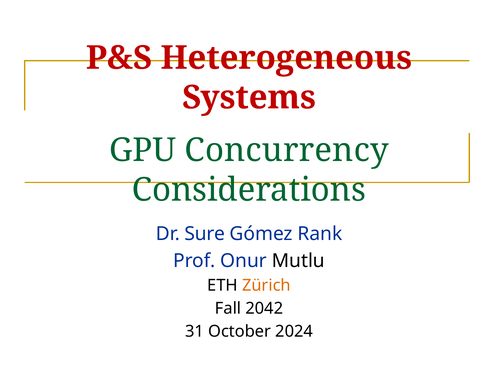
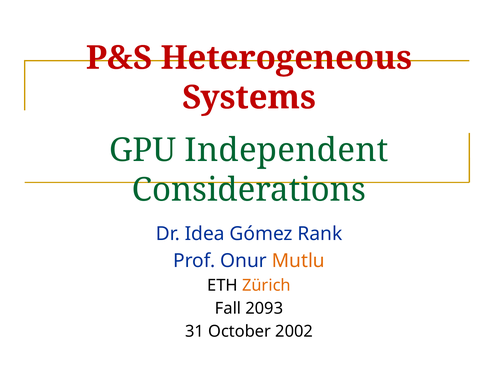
Concurrency: Concurrency -> Independent (287, 150)
Sure: Sure -> Idea (205, 234)
Mutlu colour: black -> orange (298, 260)
2042: 2042 -> 2093 (264, 308)
2024: 2024 -> 2002 (294, 331)
